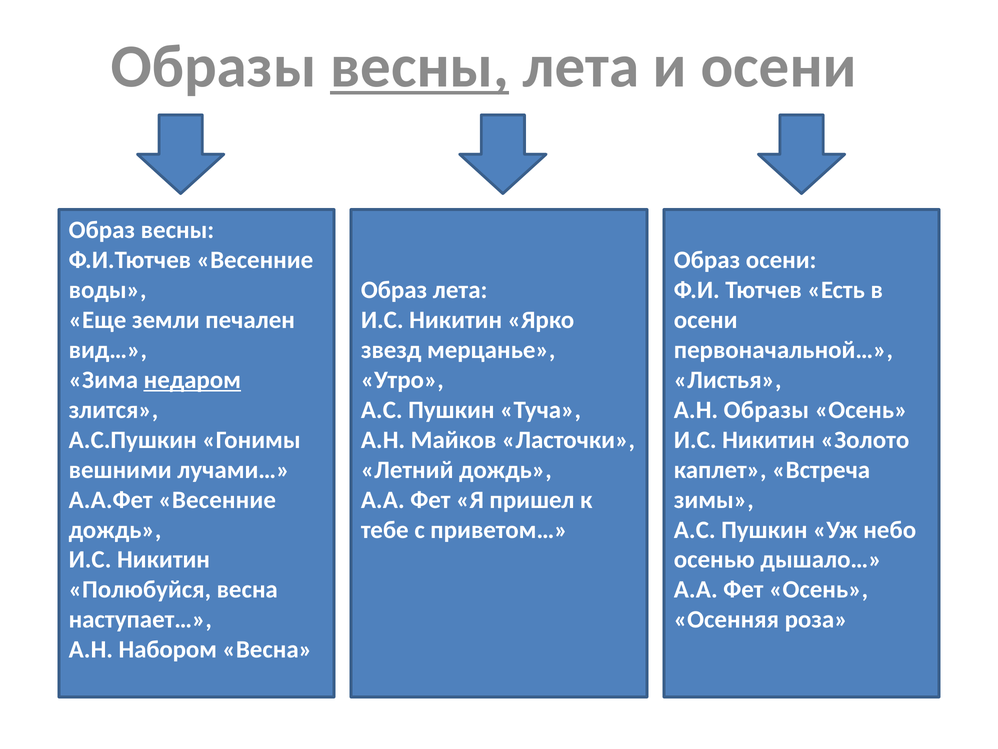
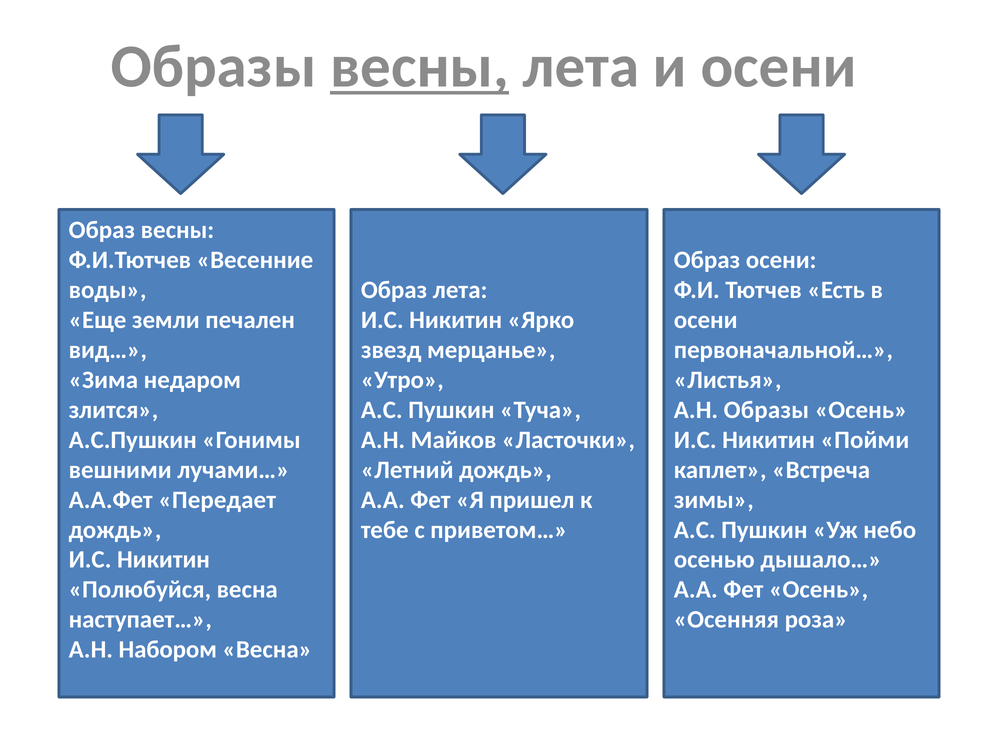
недаром underline: present -> none (192, 380)
Золото: Золото -> Пойми (865, 440)
А.А.Фет Весенние: Весенние -> Передает (217, 499)
